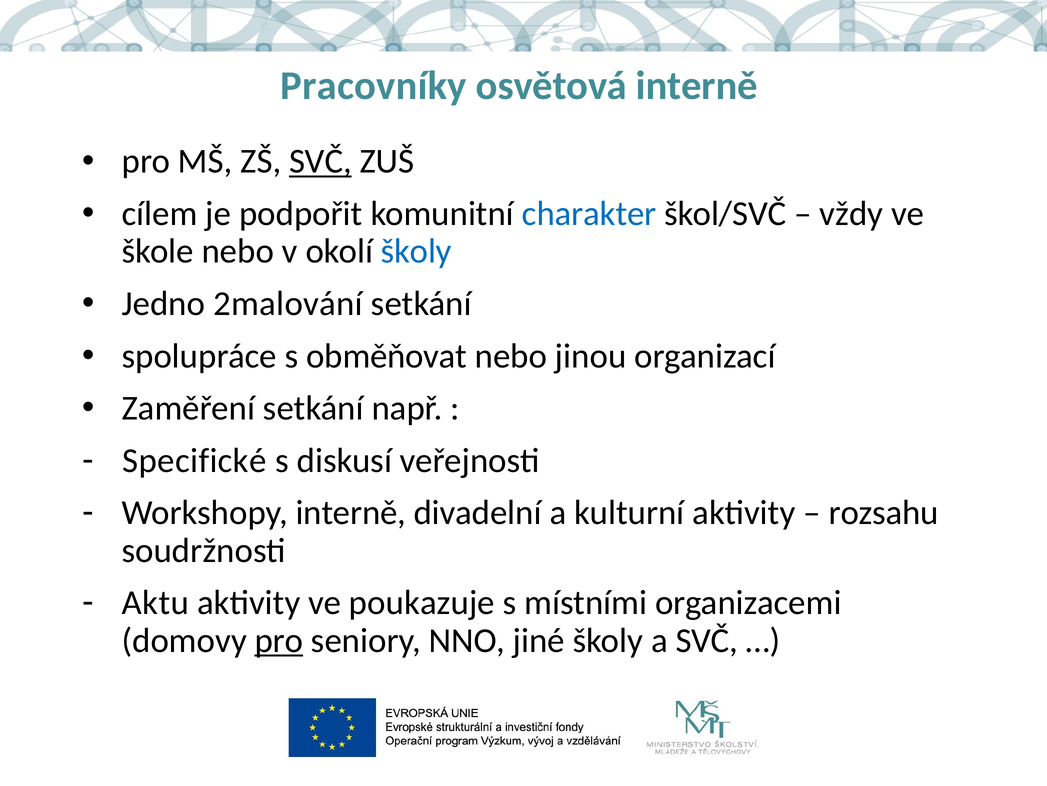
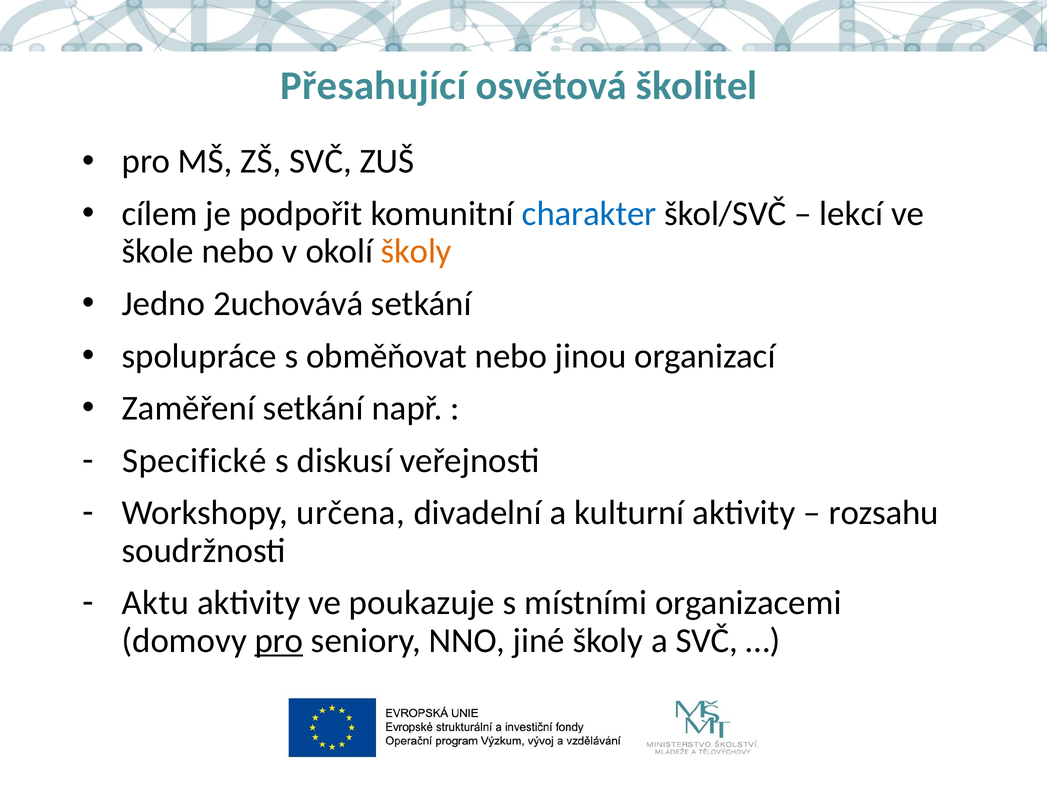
Pracovníky: Pracovníky -> Přesahující (374, 86)
osvětová interně: interně -> školitel (697, 86)
SVČ underline: present -> none (320, 161)
vždy: vždy -> lekcí (851, 214)
školy colour: blue -> orange (416, 251)
2malování: 2malování -> 2uchovává (288, 303)
Workshopy interně: interně -> určena (351, 512)
